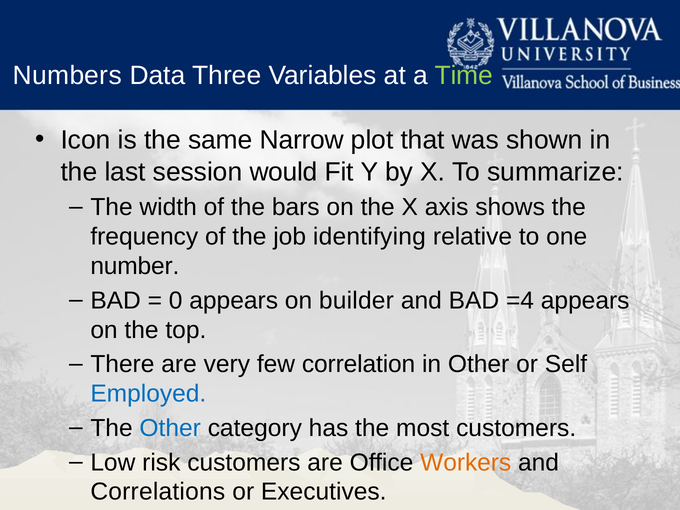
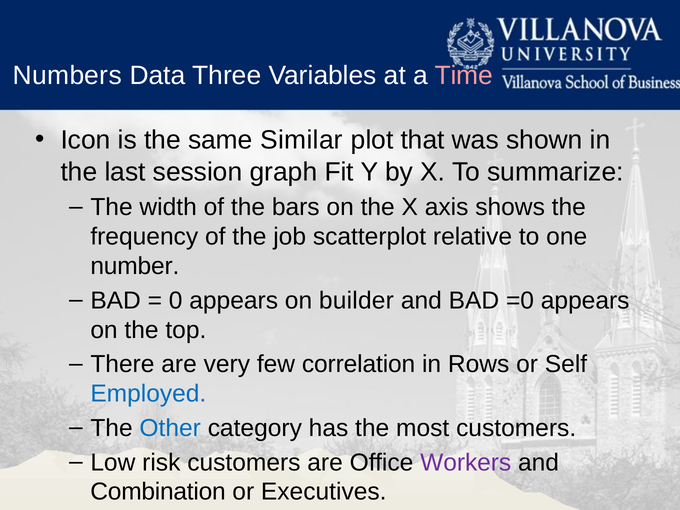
Time colour: light green -> pink (464, 75)
Narrow: Narrow -> Similar (302, 140)
would: would -> graph (283, 172)
identifying: identifying -> scatterplot (370, 237)
=4: =4 -> =0 (520, 300)
in Other: Other -> Rows (479, 364)
Workers colour: orange -> purple (466, 462)
Correlations: Correlations -> Combination (158, 492)
